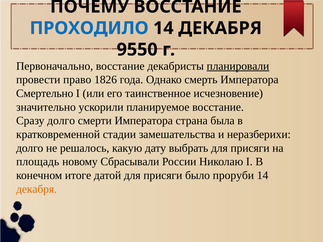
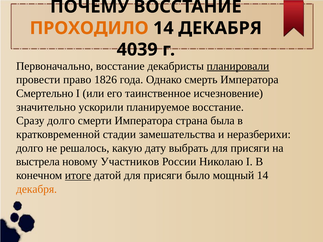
ПРОХОДИЛО colour: blue -> orange (89, 28)
9550: 9550 -> 4039 (137, 50)
площадь: площадь -> выстрела (38, 162)
Сбрасывали: Сбрасывали -> Участников (130, 162)
итоге underline: none -> present (78, 176)
проруби: проруби -> мощный (233, 176)
